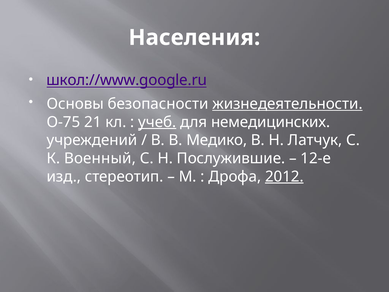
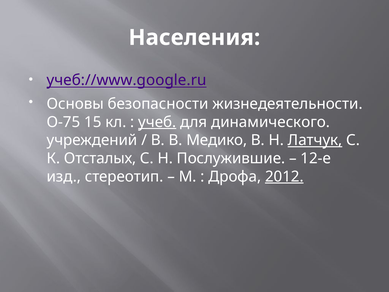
школ://www.google.ru: школ://www.google.ru -> учеб://www.google.ru (127, 80)
жизнедеятельности underline: present -> none (287, 104)
21: 21 -> 15 (93, 122)
немедицинских: немедицинских -> динамического (271, 122)
Латчук underline: none -> present (315, 140)
Военный: Военный -> Отсталых (100, 158)
